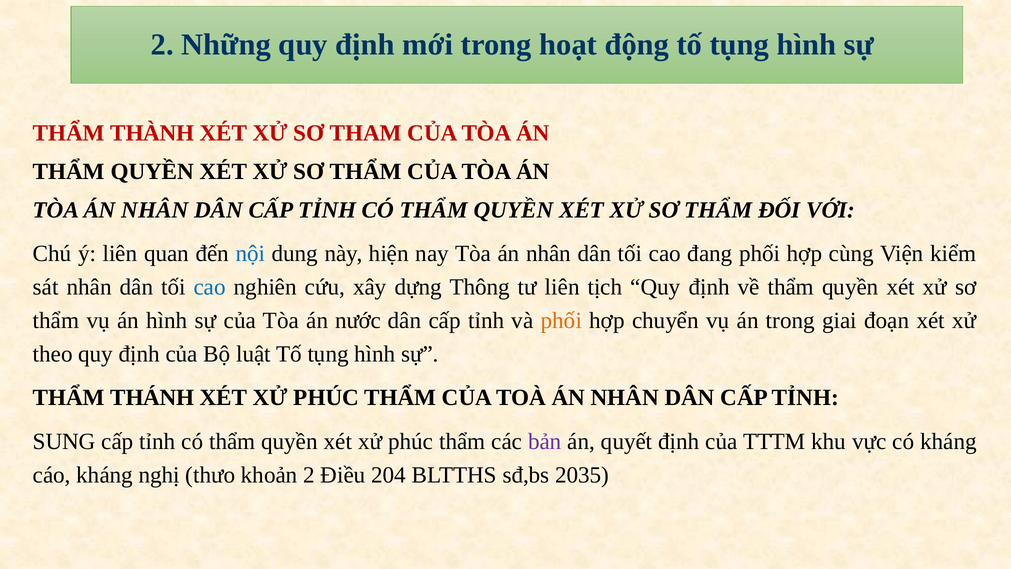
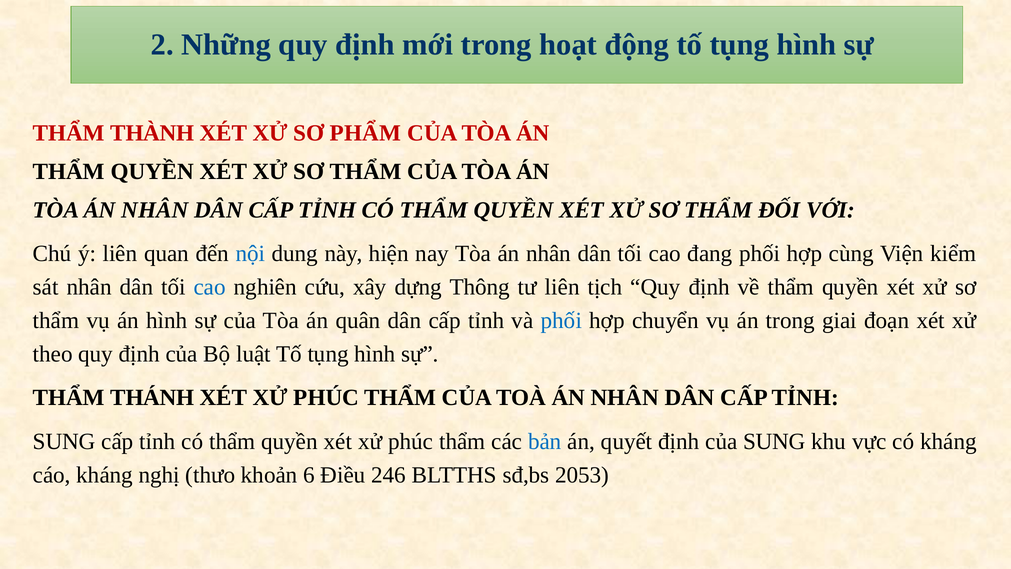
THAM: THAM -> PHẨM (366, 133)
nước: nước -> quân (358, 320)
phối colour: orange -> blue (561, 320)
bản colour: purple -> blue (545, 441)
của TTTM: TTTM -> SUNG (774, 441)
khoản 2: 2 -> 6 (309, 475)
204: 204 -> 246 (388, 475)
2035: 2035 -> 2053 (582, 475)
